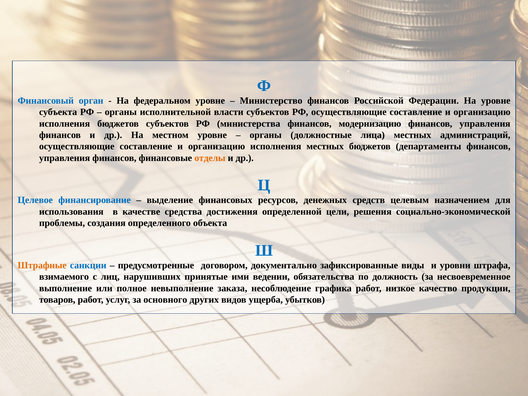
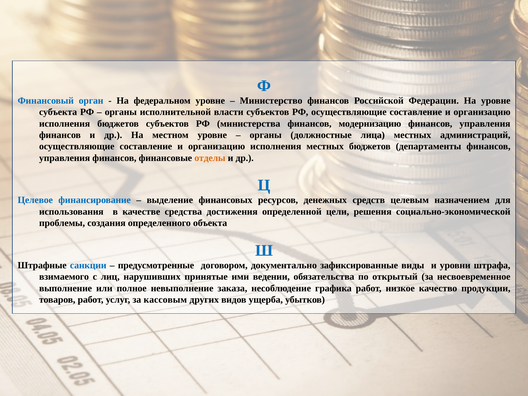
Штрафные colour: orange -> black (42, 265)
должность: должность -> открытый (395, 277)
основного: основного -> кассовым (165, 300)
